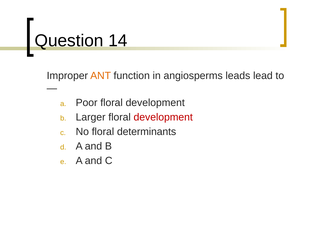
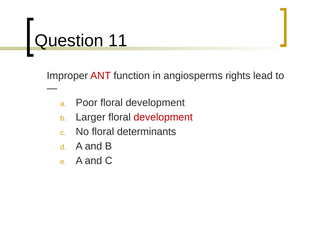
14: 14 -> 11 (118, 40)
ANT colour: orange -> red (101, 76)
leads: leads -> rights (238, 76)
